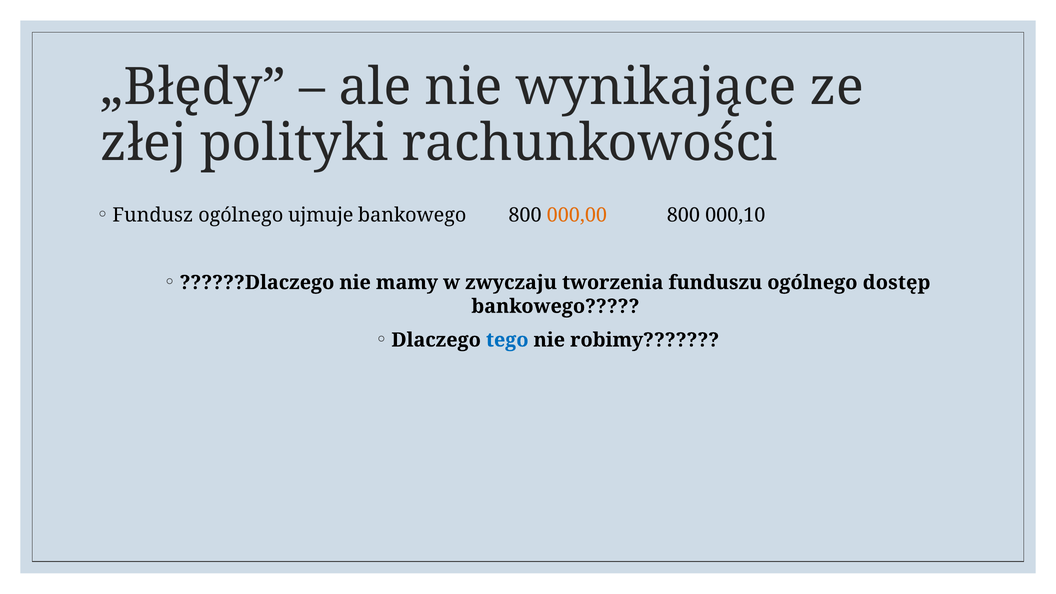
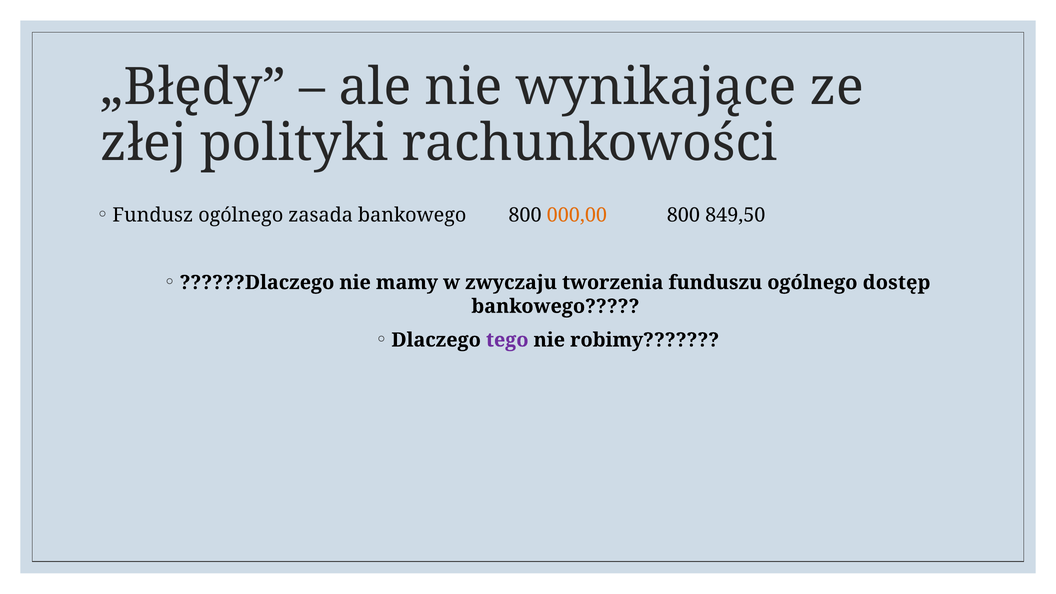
ujmuje: ujmuje -> zasada (321, 215)
000,10: 000,10 -> 849,50 (735, 215)
tego colour: blue -> purple (507, 340)
